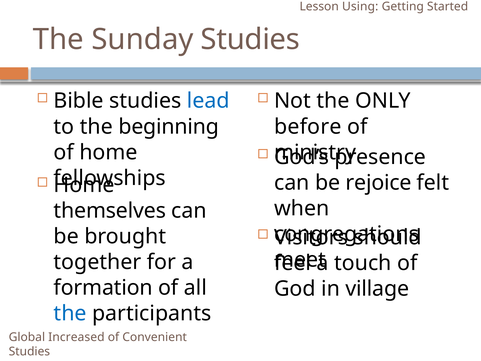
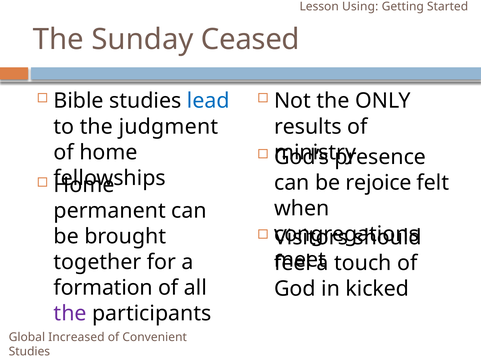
Sunday Studies: Studies -> Ceased (250, 39)
beginning: beginning -> judgment (169, 127)
before: before -> results (308, 127)
themselves: themselves -> permanent (110, 211)
village: village -> kicked (377, 288)
the colour: blue -> purple (70, 313)
